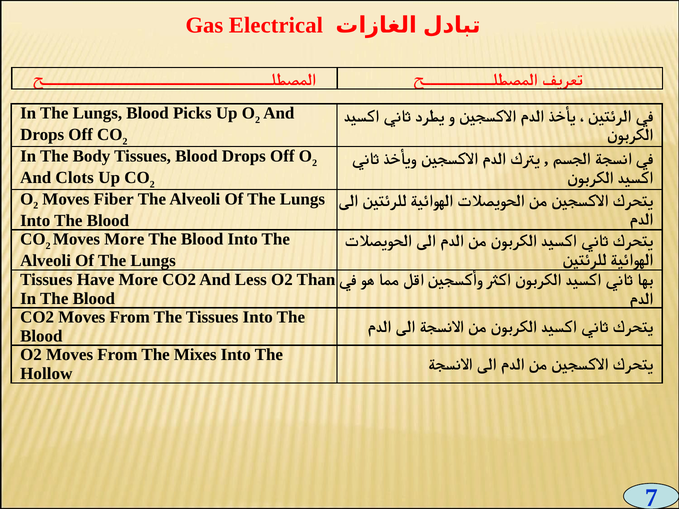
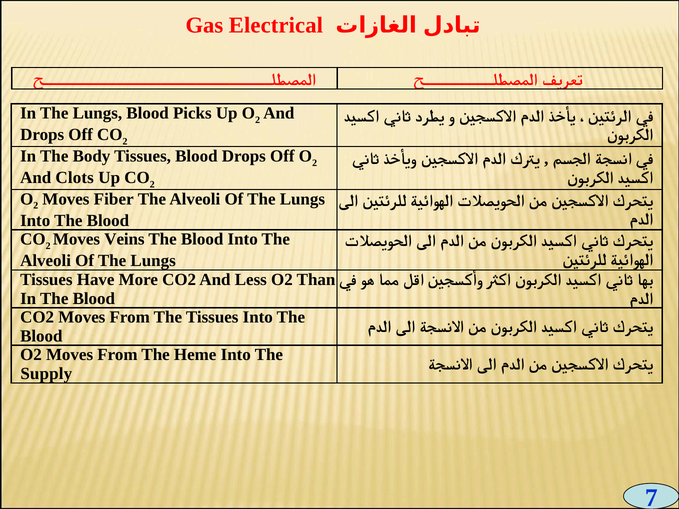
Moves More: More -> Veins (124, 240)
Mixes: Mixes -> Heme (195, 355)
Hollow: Hollow -> Supply (46, 374)
